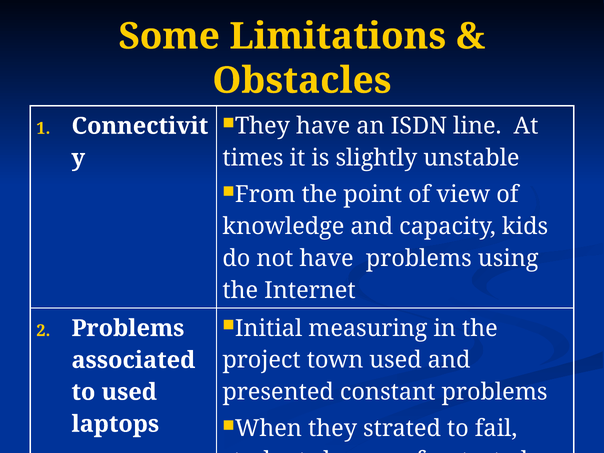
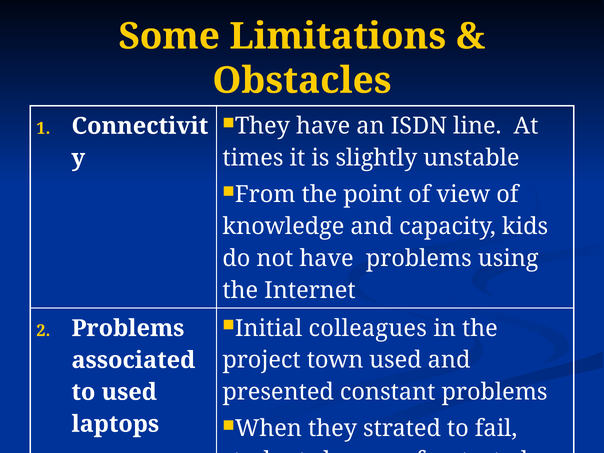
measuring: measuring -> colleagues (368, 328)
